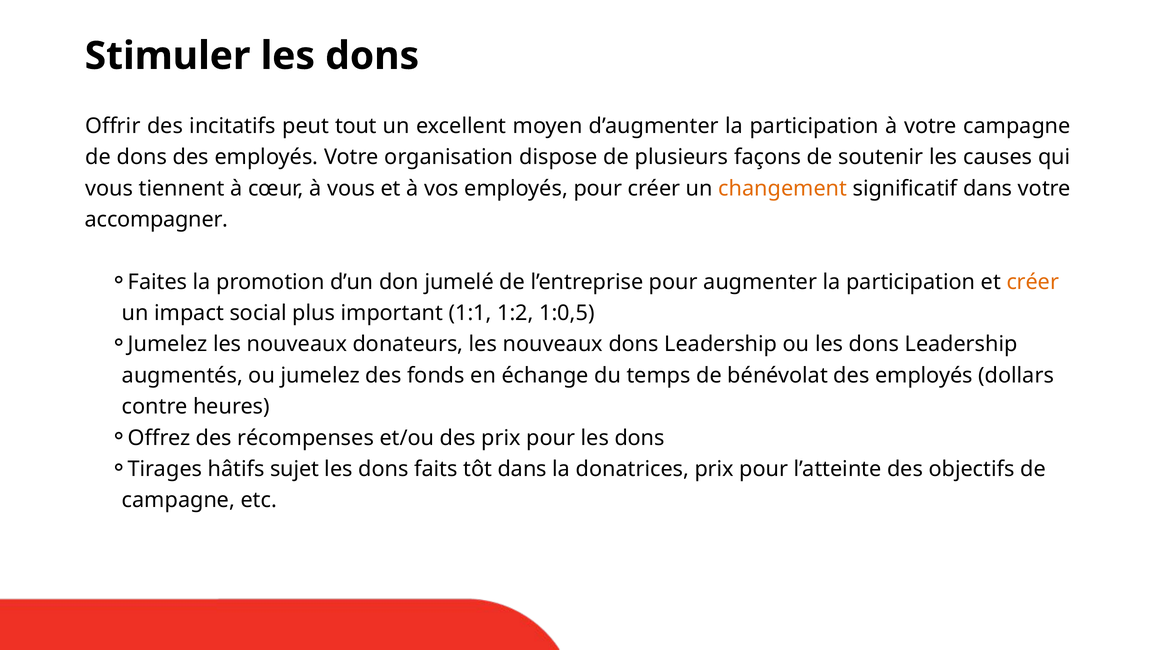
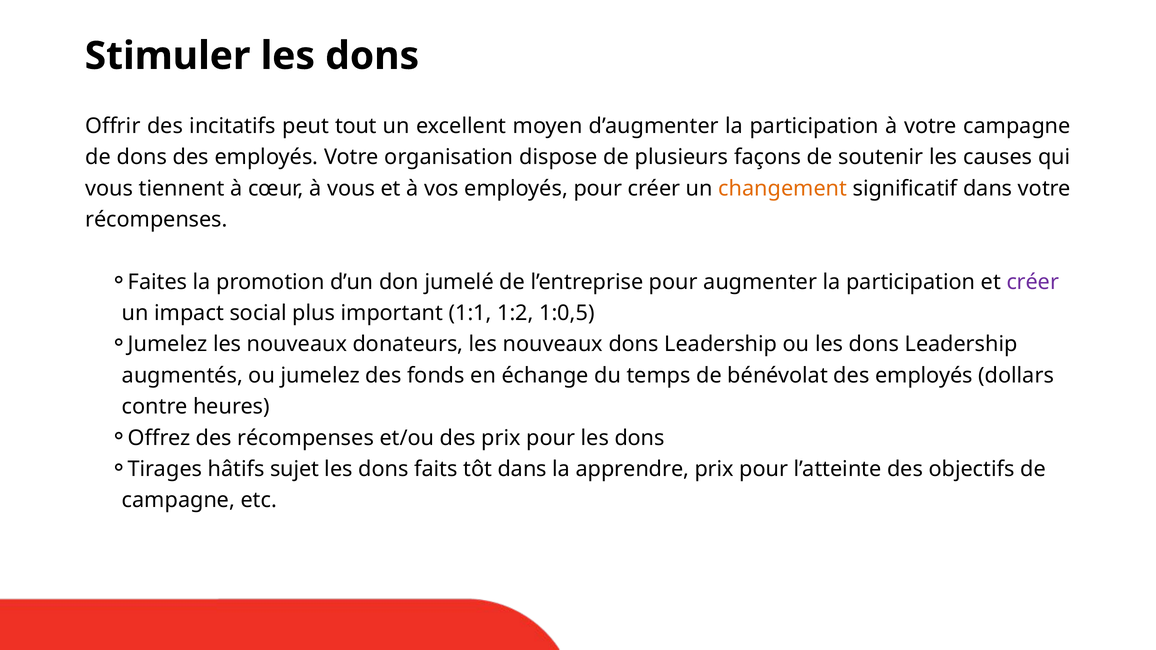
accompagner: accompagner -> récompenses (156, 220)
créer colour: orange -> purple (1033, 282)
donatrices: donatrices -> apprendre (632, 469)
